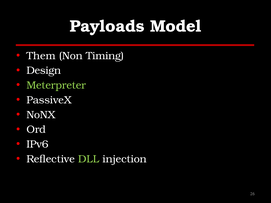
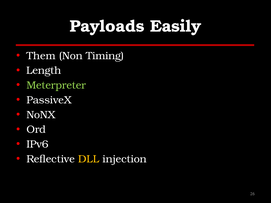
Model: Model -> Easily (176, 26)
Design: Design -> Length (44, 71)
DLL colour: light green -> yellow (89, 159)
